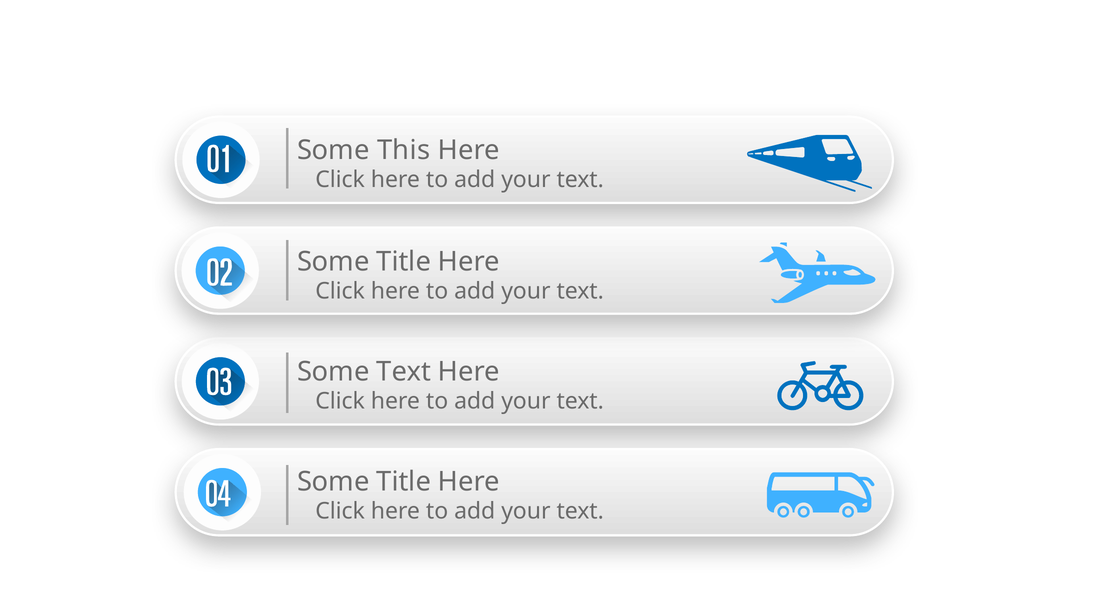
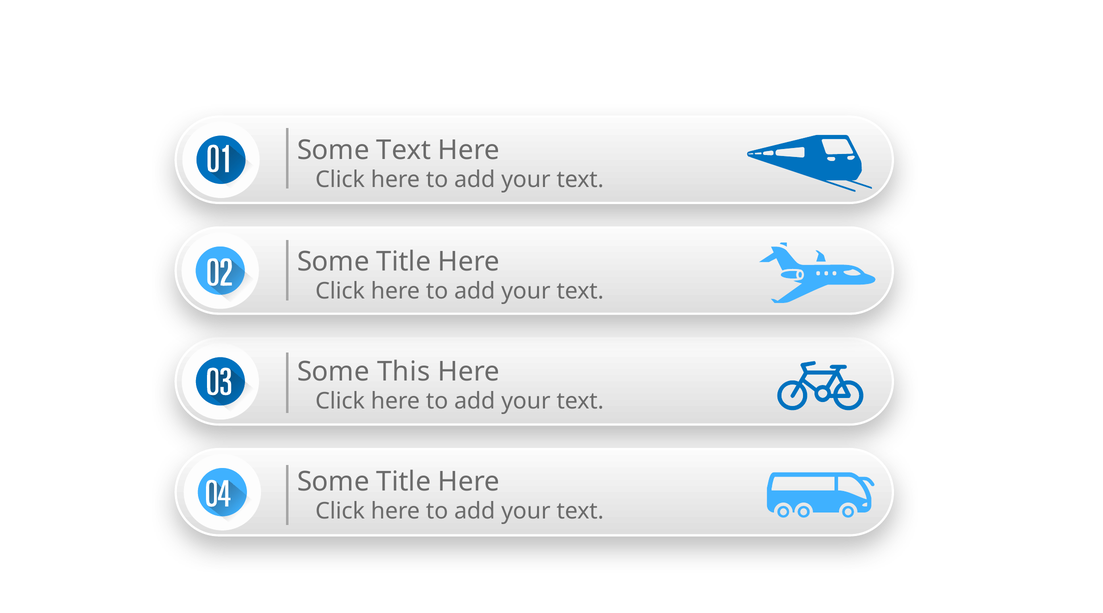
Some This: This -> Text (404, 150)
Some Text: Text -> This (404, 372)
